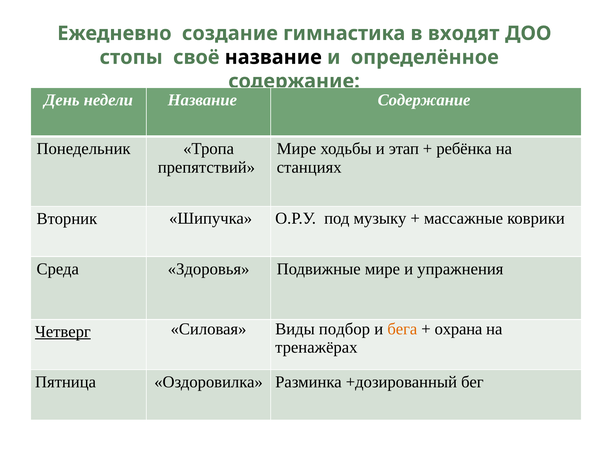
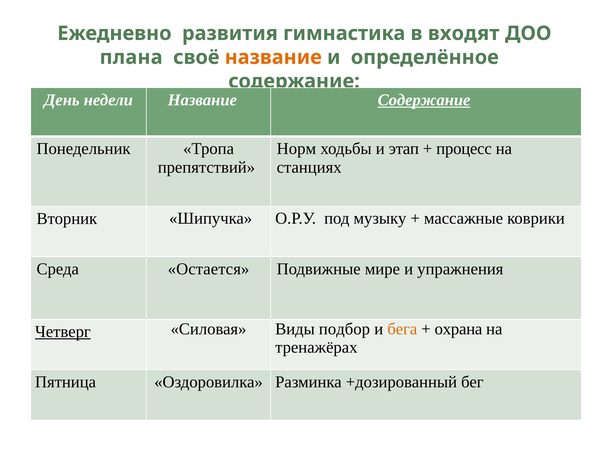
создание: создание -> развития (230, 33)
стопы: стопы -> плана (131, 57)
название colour: black -> orange (273, 57)
Содержание underline: none -> present (424, 100)
Мире: Мире -> Норм (296, 149)
ребёнка: ребёнка -> процесс (464, 149)
Здоровья: Здоровья -> Остается (209, 269)
